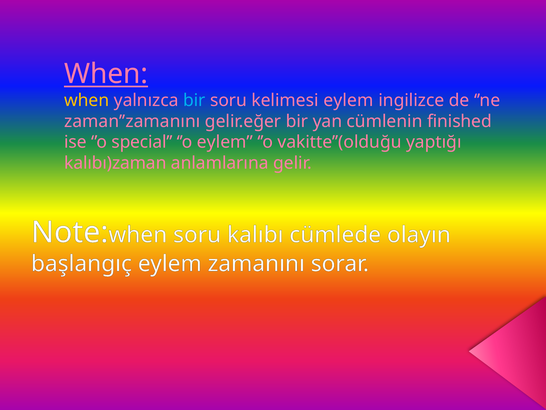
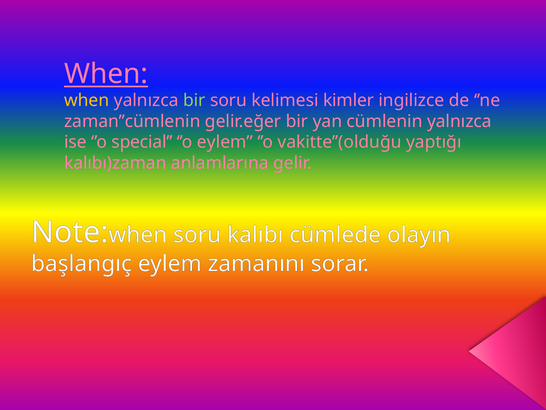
bir colour: light blue -> light green (194, 100)
kelimesi eylem: eylem -> kimler (349, 100)
zaman’’zamanını: zaman’’zamanını -> zaman’’cümlenin (132, 121)
cümlenin finished: finished -> yalnızca (459, 121)
